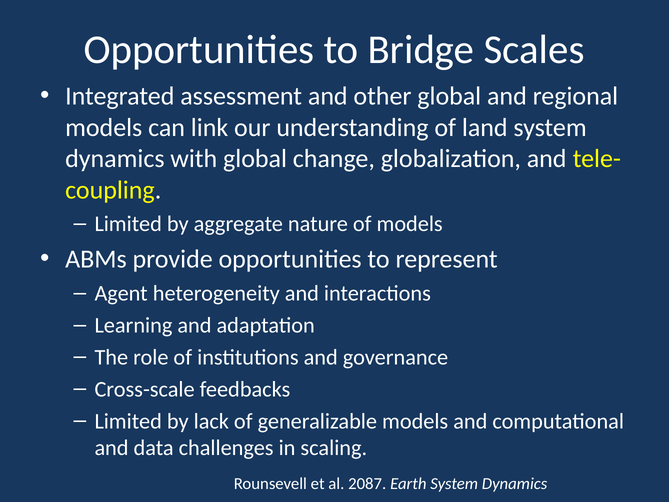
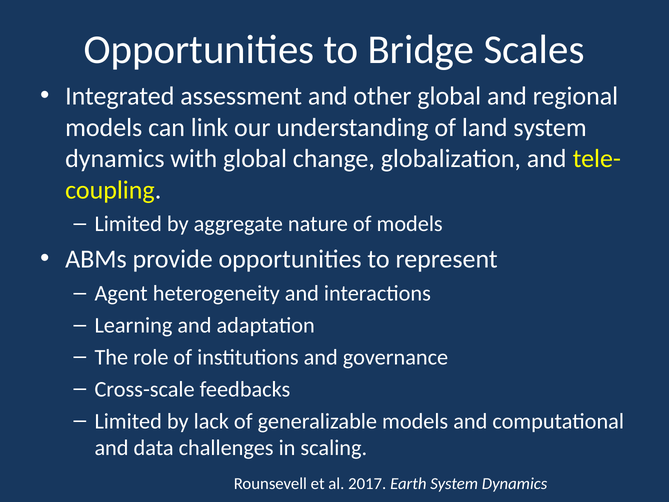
2087: 2087 -> 2017 (367, 483)
